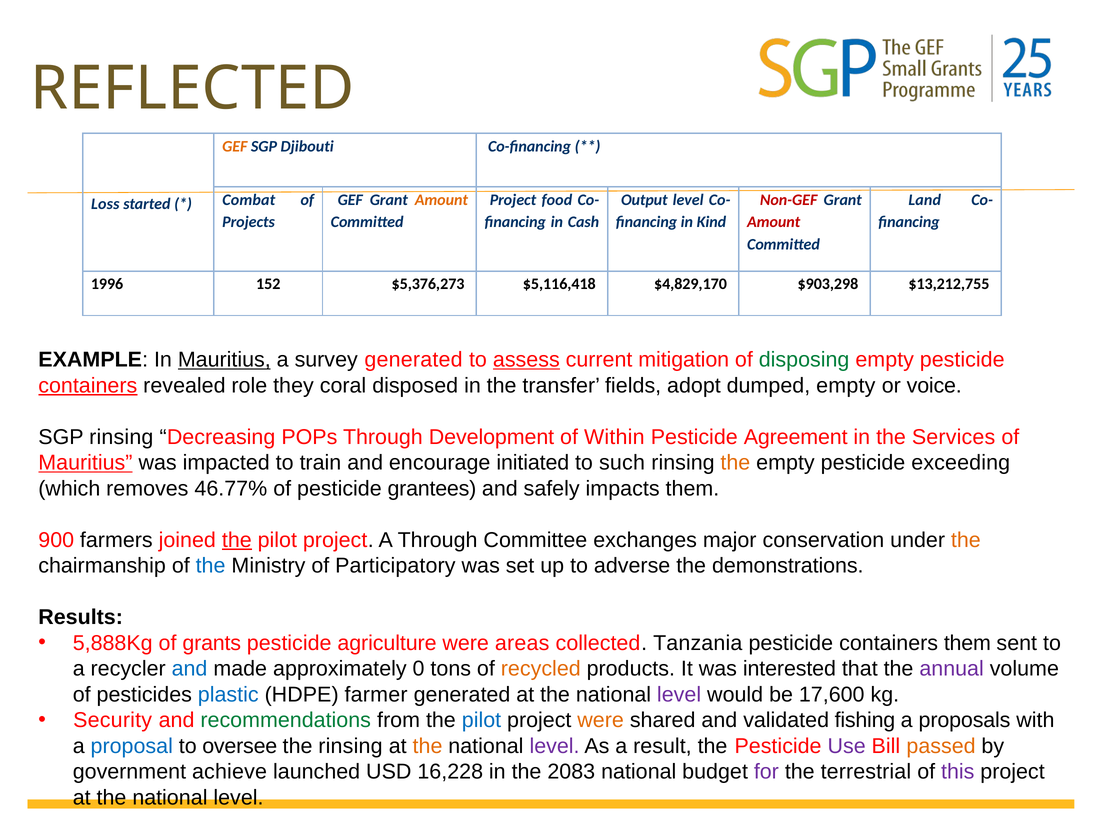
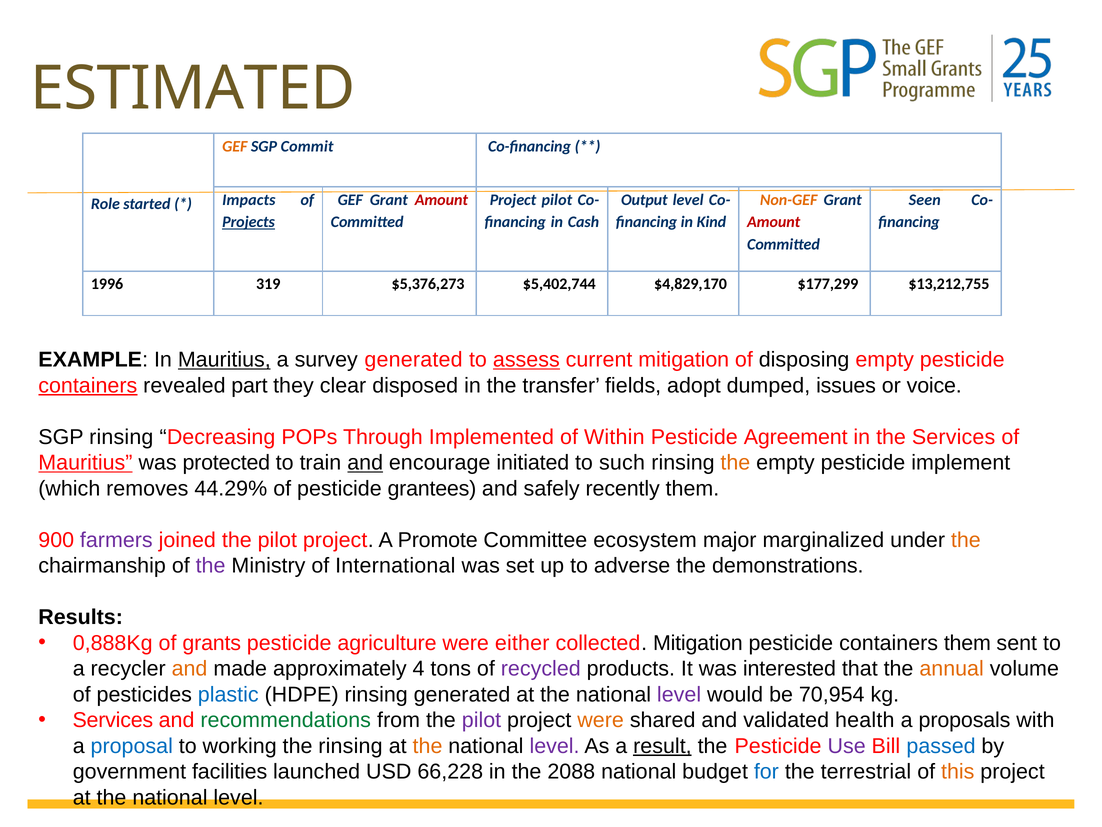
REFLECTED: REFLECTED -> ESTIMATED (193, 89)
Djibouti: Djibouti -> Commit (307, 146)
Combat: Combat -> Impacts (249, 200)
Amount colour: orange -> red (441, 200)
Project food: food -> pilot (557, 200)
Non-GEF colour: red -> orange (789, 200)
Land: Land -> Seen (925, 200)
Loss: Loss -> Role (105, 204)
Projects underline: none -> present (249, 222)
152: 152 -> 319 (268, 284)
$5,116,418: $5,116,418 -> $5,402,744 (559, 284)
$903,298: $903,298 -> $177,299 (828, 284)
disposing colour: green -> black (804, 360)
role: role -> part (249, 385)
coral: coral -> clear (343, 385)
dumped empty: empty -> issues (846, 385)
Development: Development -> Implemented (491, 437)
impacted: impacted -> protected (226, 462)
and underline: none -> present (365, 462)
exceeding: exceeding -> implement (961, 462)
46.77%: 46.77% -> 44.29% (231, 488)
impacts: impacts -> recently (623, 488)
farmers colour: black -> purple (116, 540)
the underline: present -> none (237, 540)
A Through: Through -> Promote (438, 540)
exchanges: exchanges -> ecosystem (645, 540)
conservation: conservation -> marginalized (823, 540)
the colour: blue -> purple (211, 565)
Participatory: Participatory -> International (395, 565)
5,888Kg: 5,888Kg -> 0,888Kg (113, 643)
areas: areas -> either (522, 643)
collected Tanzania: Tanzania -> Mitigation (698, 643)
and colour: blue -> orange (190, 668)
0: 0 -> 4 (419, 668)
recycled colour: orange -> purple (541, 668)
annual colour: purple -> orange (952, 668)
HDPE farmer: farmer -> rinsing (376, 694)
17,600: 17,600 -> 70,954 (832, 694)
Security: Security -> Services (113, 720)
pilot colour: blue -> purple (481, 720)
fishing: fishing -> health (865, 720)
oversee: oversee -> working (240, 745)
result underline: none -> present (662, 745)
passed colour: orange -> blue (941, 745)
achieve: achieve -> facilities (230, 771)
16,228: 16,228 -> 66,228 (450, 771)
2083: 2083 -> 2088 (571, 771)
for colour: purple -> blue (766, 771)
this colour: purple -> orange (958, 771)
